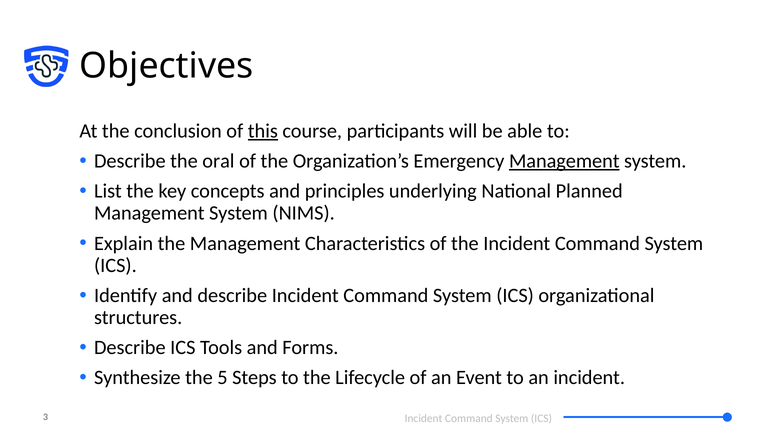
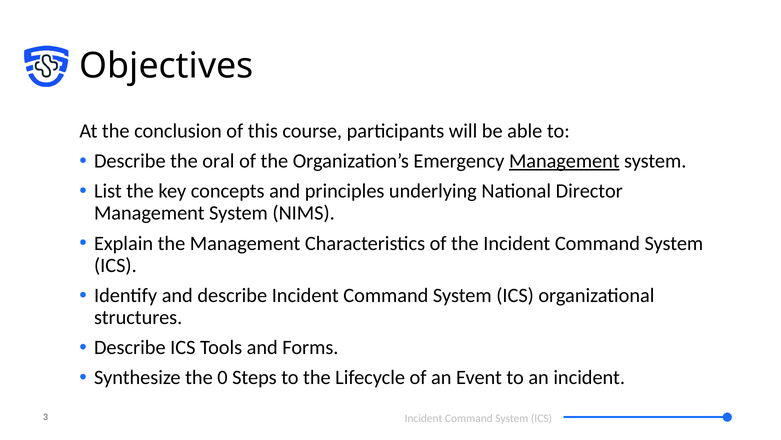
this underline: present -> none (263, 131)
Planned: Planned -> Director (589, 191)
5: 5 -> 0 (222, 377)
